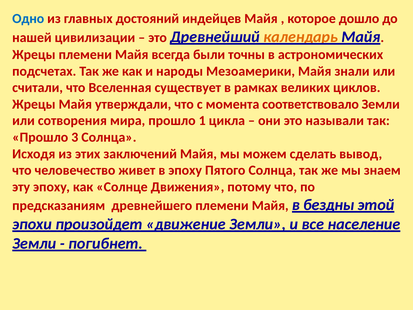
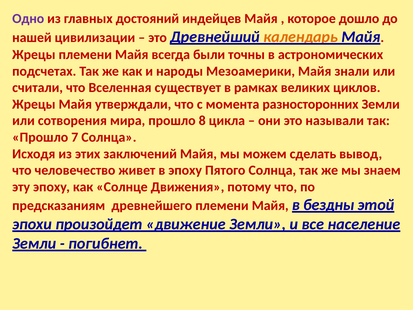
Одно colour: blue -> purple (28, 19)
соответствовало: соответствовало -> разносторонних (310, 104)
1: 1 -> 8 (202, 121)
3: 3 -> 7 (75, 137)
